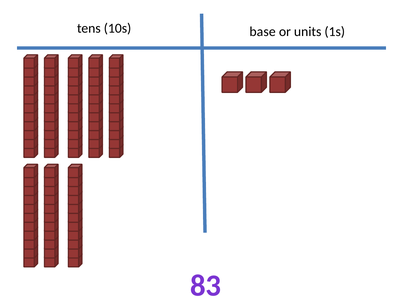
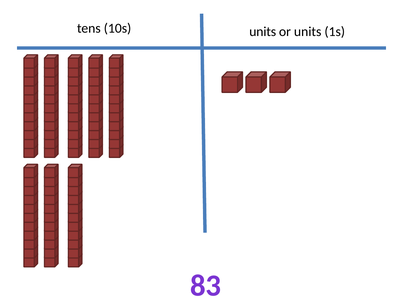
10s base: base -> units (263, 32)
